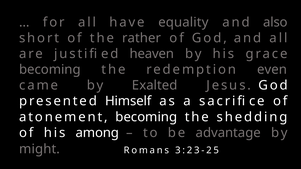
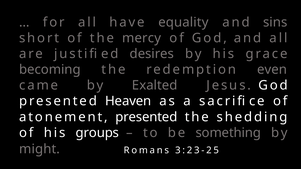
also: also -> sins (275, 22)
rather: rather -> mercy (142, 38)
heaven: heaven -> desires (152, 54)
Himself: Himself -> Heaven (128, 101)
atonement becoming: becoming -> presented (146, 117)
among: among -> groups (97, 133)
advantage: advantage -> something (228, 133)
